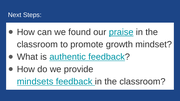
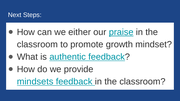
found: found -> either (80, 32)
